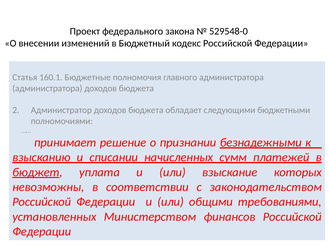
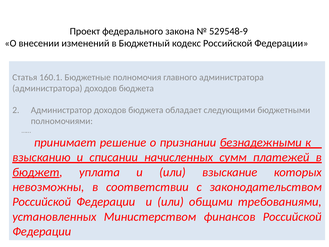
529548-0: 529548-0 -> 529548-9 (228, 31)
